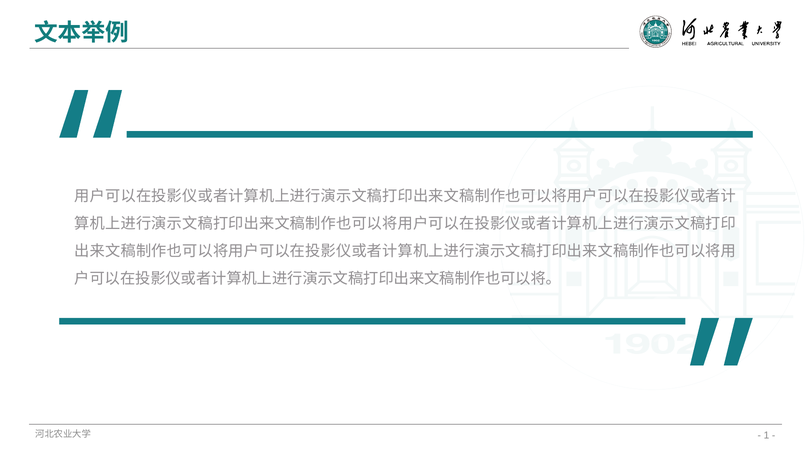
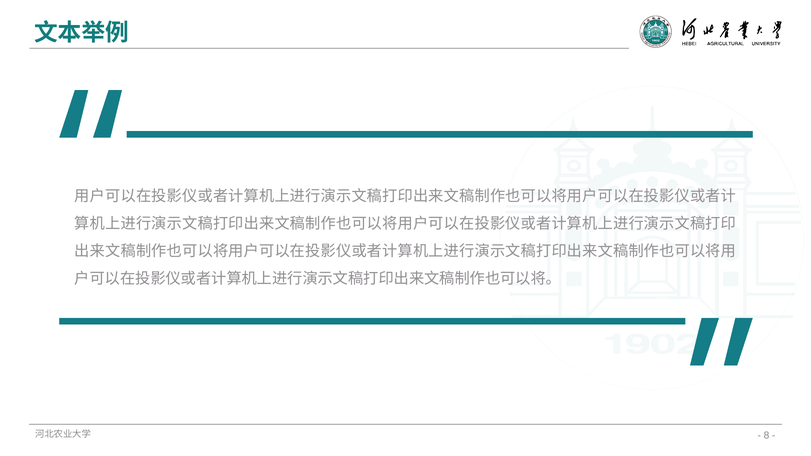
1: 1 -> 8 (766, 436)
